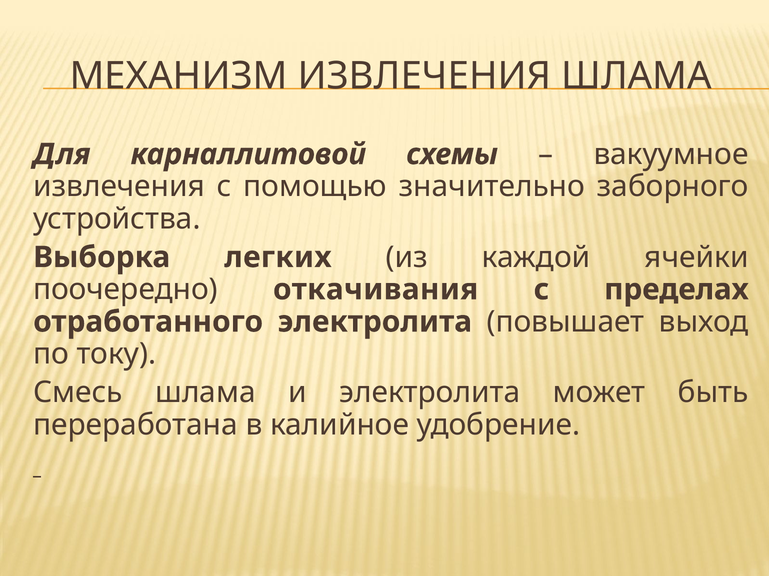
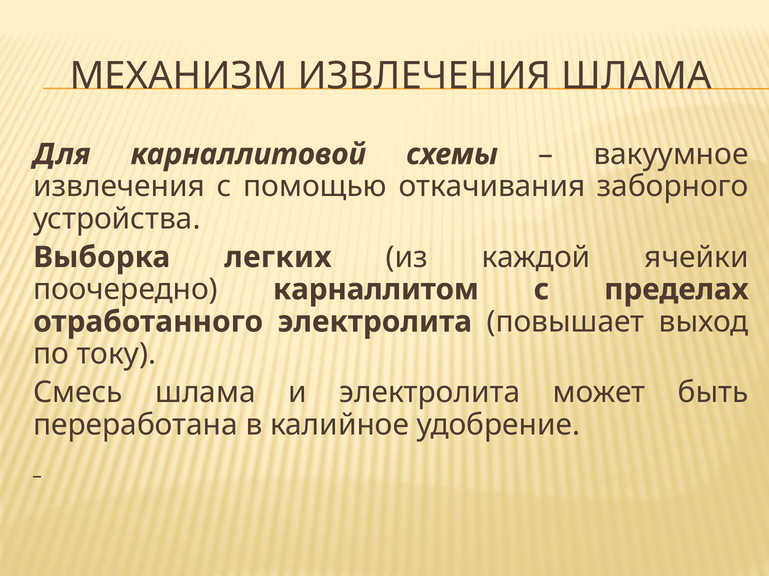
значительно: значительно -> откачивания (492, 187)
откачивания: откачивания -> карналлитом (376, 290)
